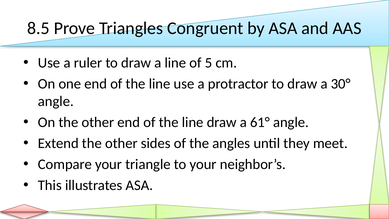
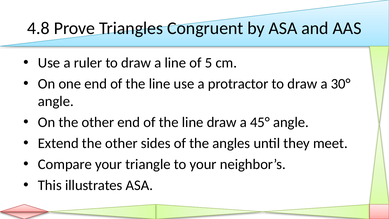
8.5: 8.5 -> 4.8 (38, 28)
61°: 61° -> 45° (260, 122)
